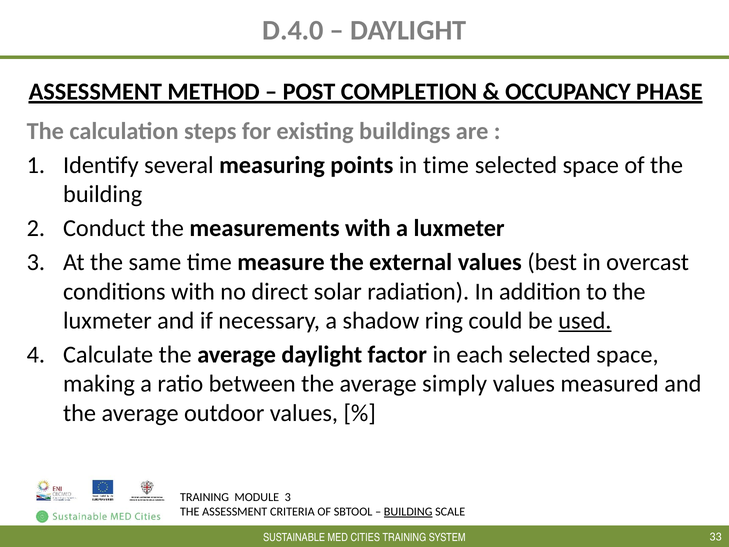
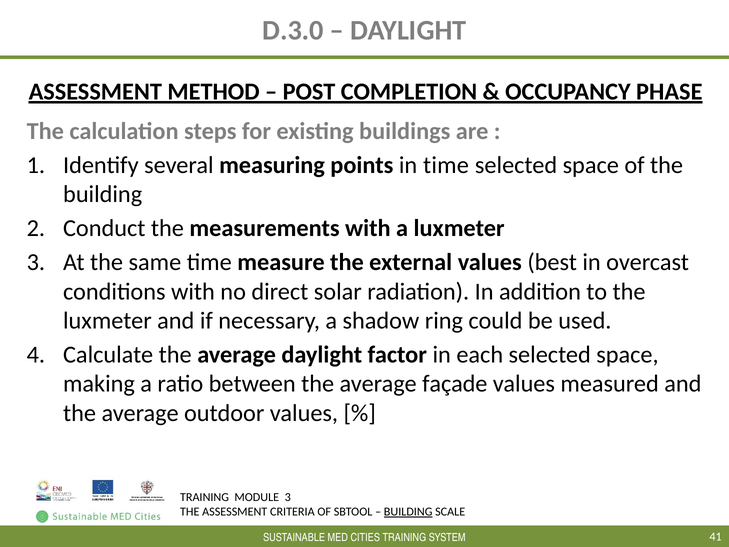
D.4.0: D.4.0 -> D.3.0 (293, 30)
used underline: present -> none (585, 321)
simply: simply -> façade (455, 384)
33: 33 -> 41 (716, 536)
